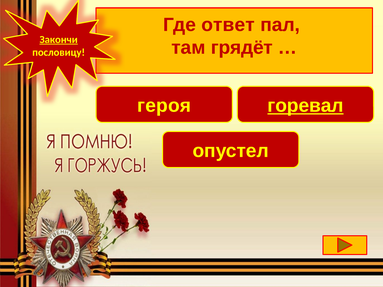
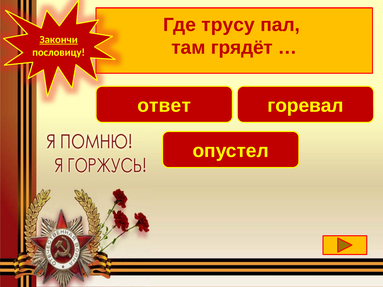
ответ: ответ -> трусу (228, 25)
героя: героя -> ответ (164, 106)
горевал underline: present -> none (305, 106)
